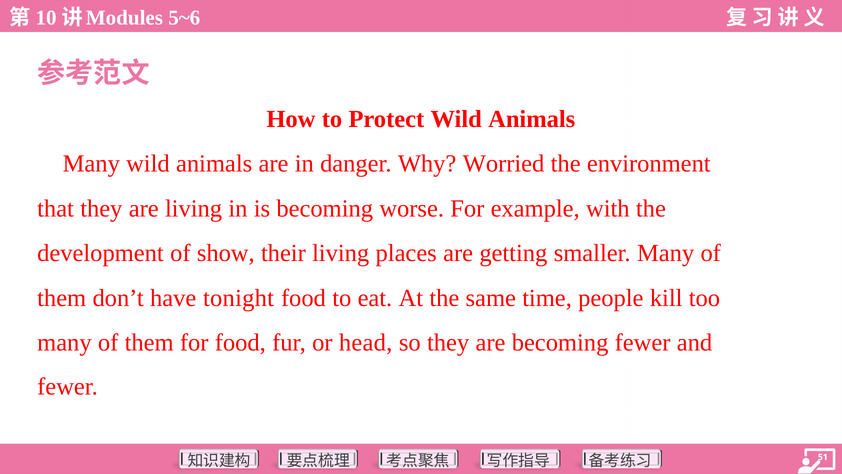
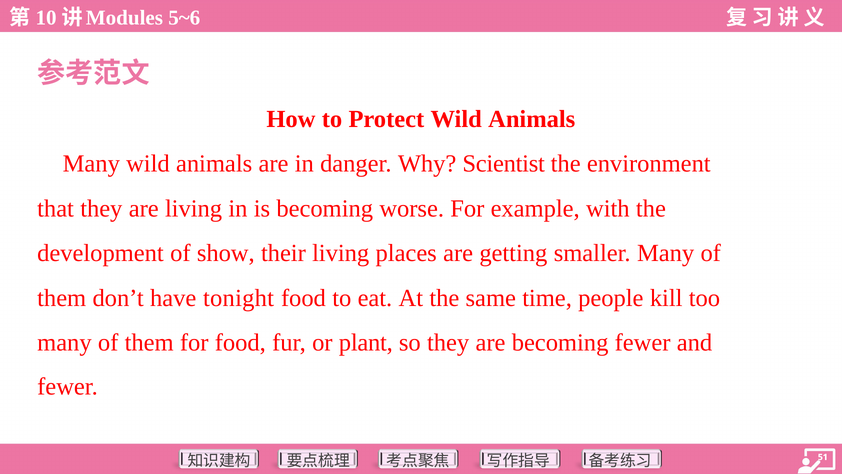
Worried: Worried -> Scientist (504, 164)
head: head -> plant (366, 343)
